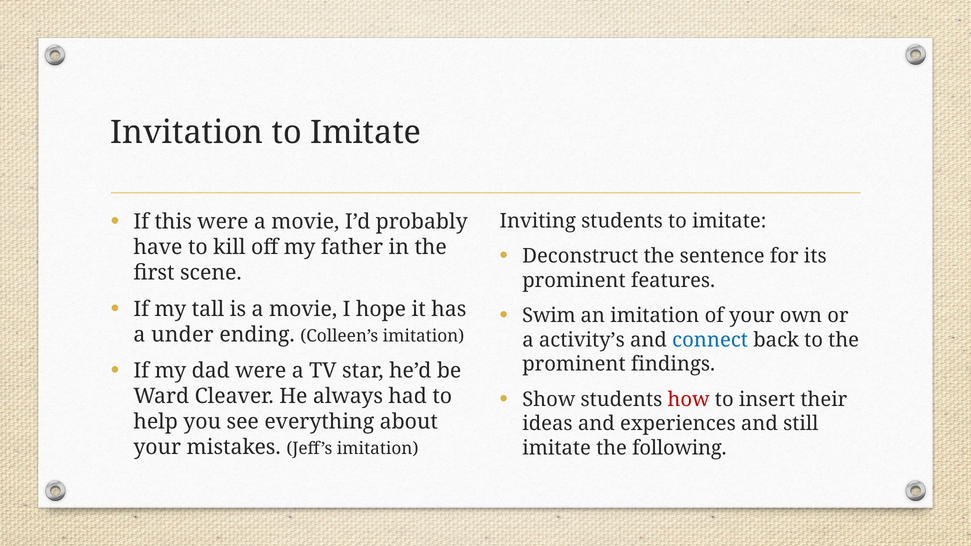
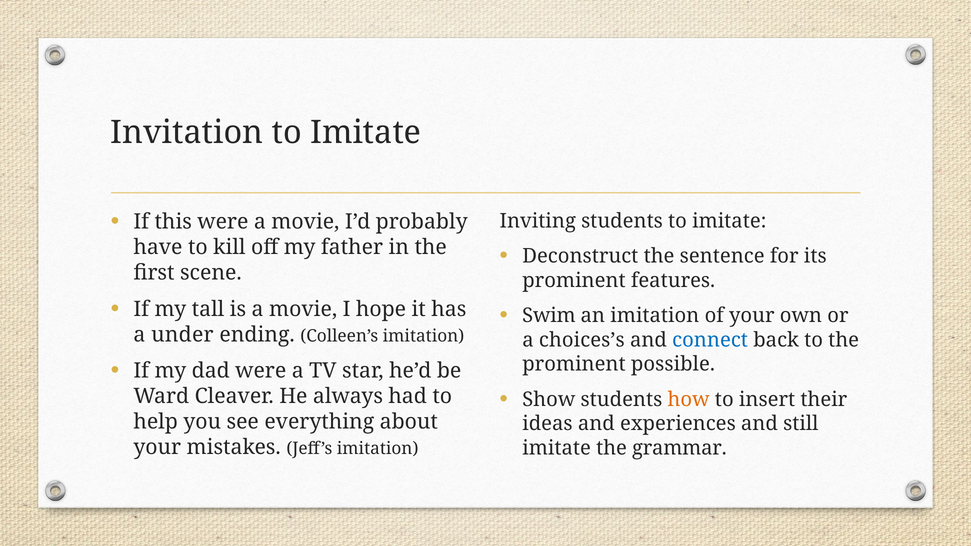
activity’s: activity’s -> choices’s (582, 340)
findings: findings -> possible (673, 364)
how colour: red -> orange (689, 400)
following: following -> grammar (679, 448)
